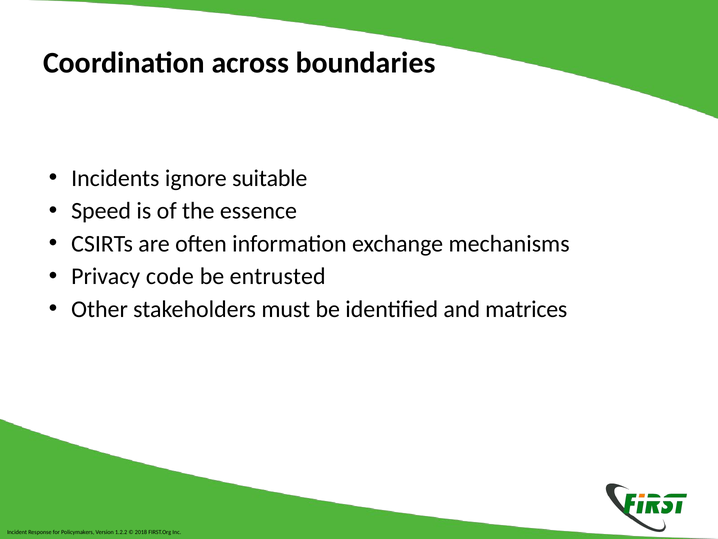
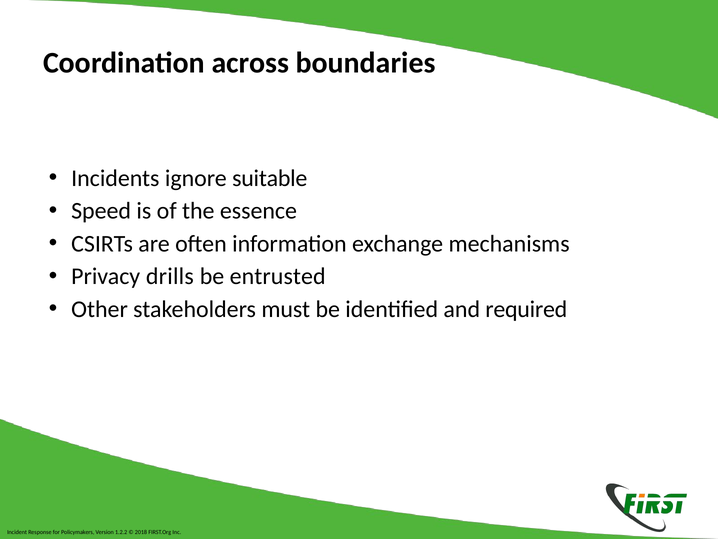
code: code -> drills (170, 276)
matrices: matrices -> required (526, 309)
